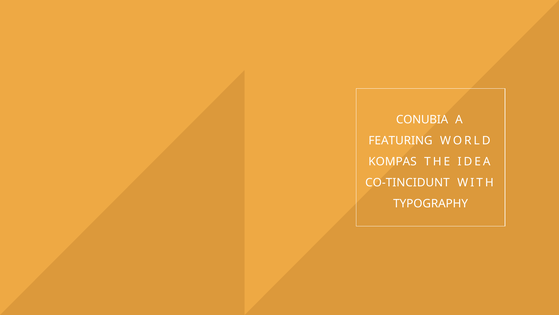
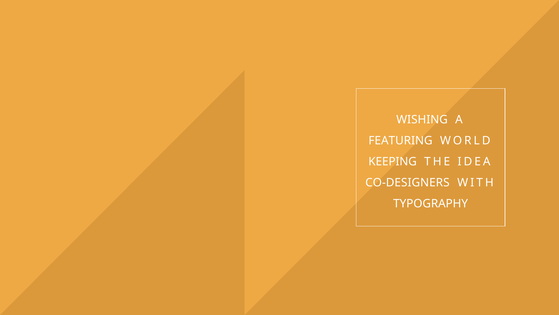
CONUBIA: CONUBIA -> WISHING (422, 120)
KOMPAS: KOMPAS -> KEEPING (393, 162)
CO-TINCIDUNT: CO-TINCIDUNT -> CO-DESIGNERS (407, 182)
